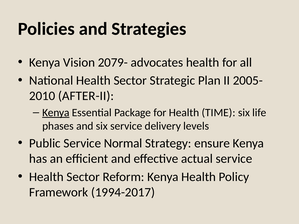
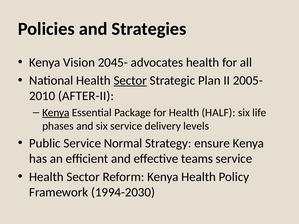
2079-: 2079- -> 2045- (113, 62)
Sector underline: none -> present (130, 81)
TIME: TIME -> HALF (219, 113)
actual: actual -> teams (197, 159)
1994-2017: 1994-2017 -> 1994-2030 (123, 192)
